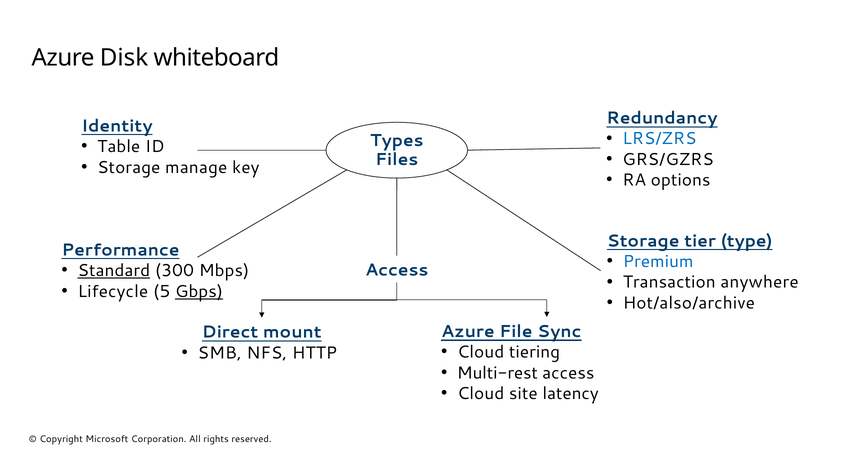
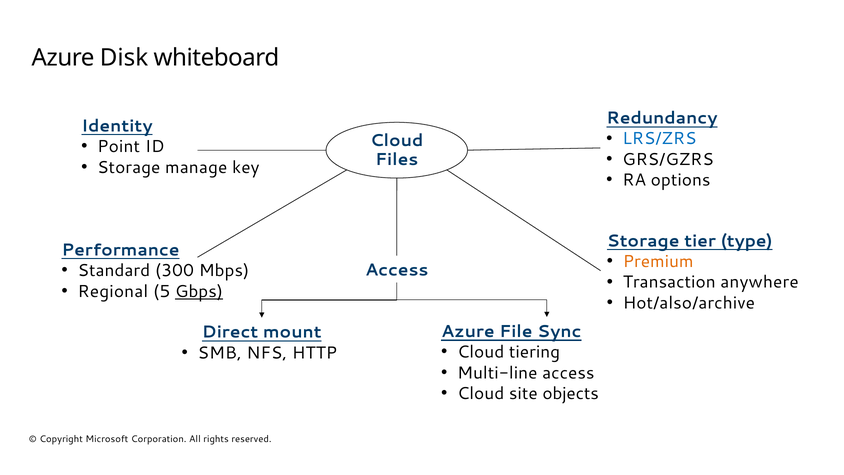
Types: Types -> Cloud (397, 141)
Table: Table -> Point (119, 147)
Premium colour: blue -> orange (658, 261)
Standard underline: present -> none (114, 271)
Lifecycle: Lifecycle -> Regional (113, 291)
Multi-rest: Multi-rest -> Multi-line (497, 373)
latency: latency -> objects (571, 393)
